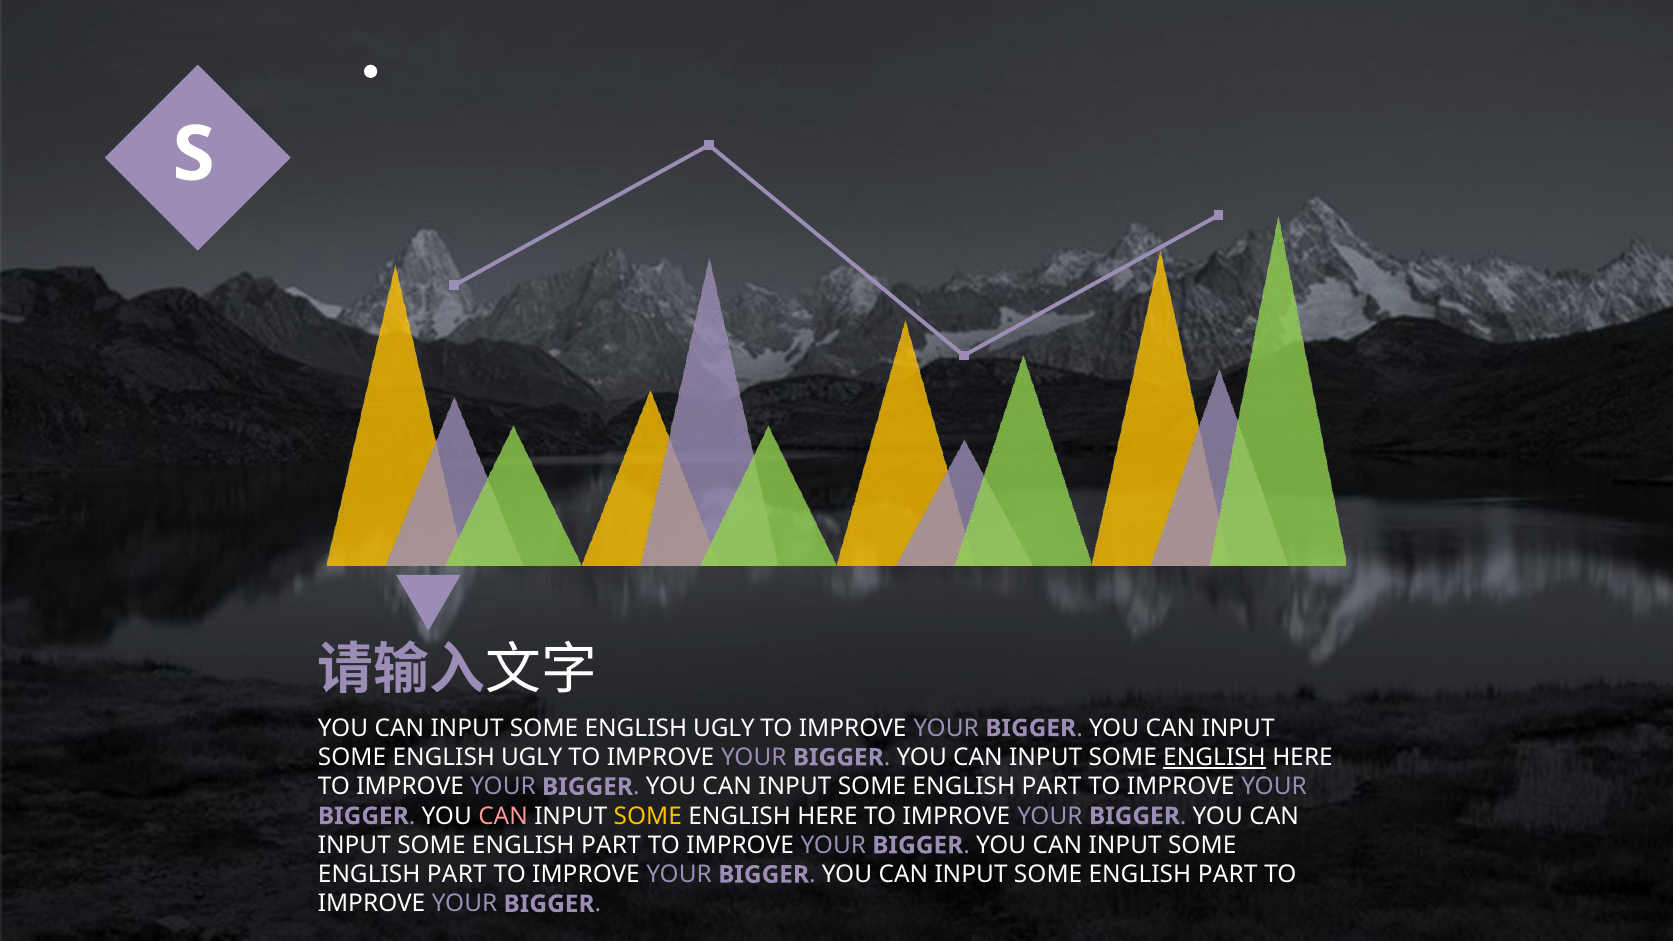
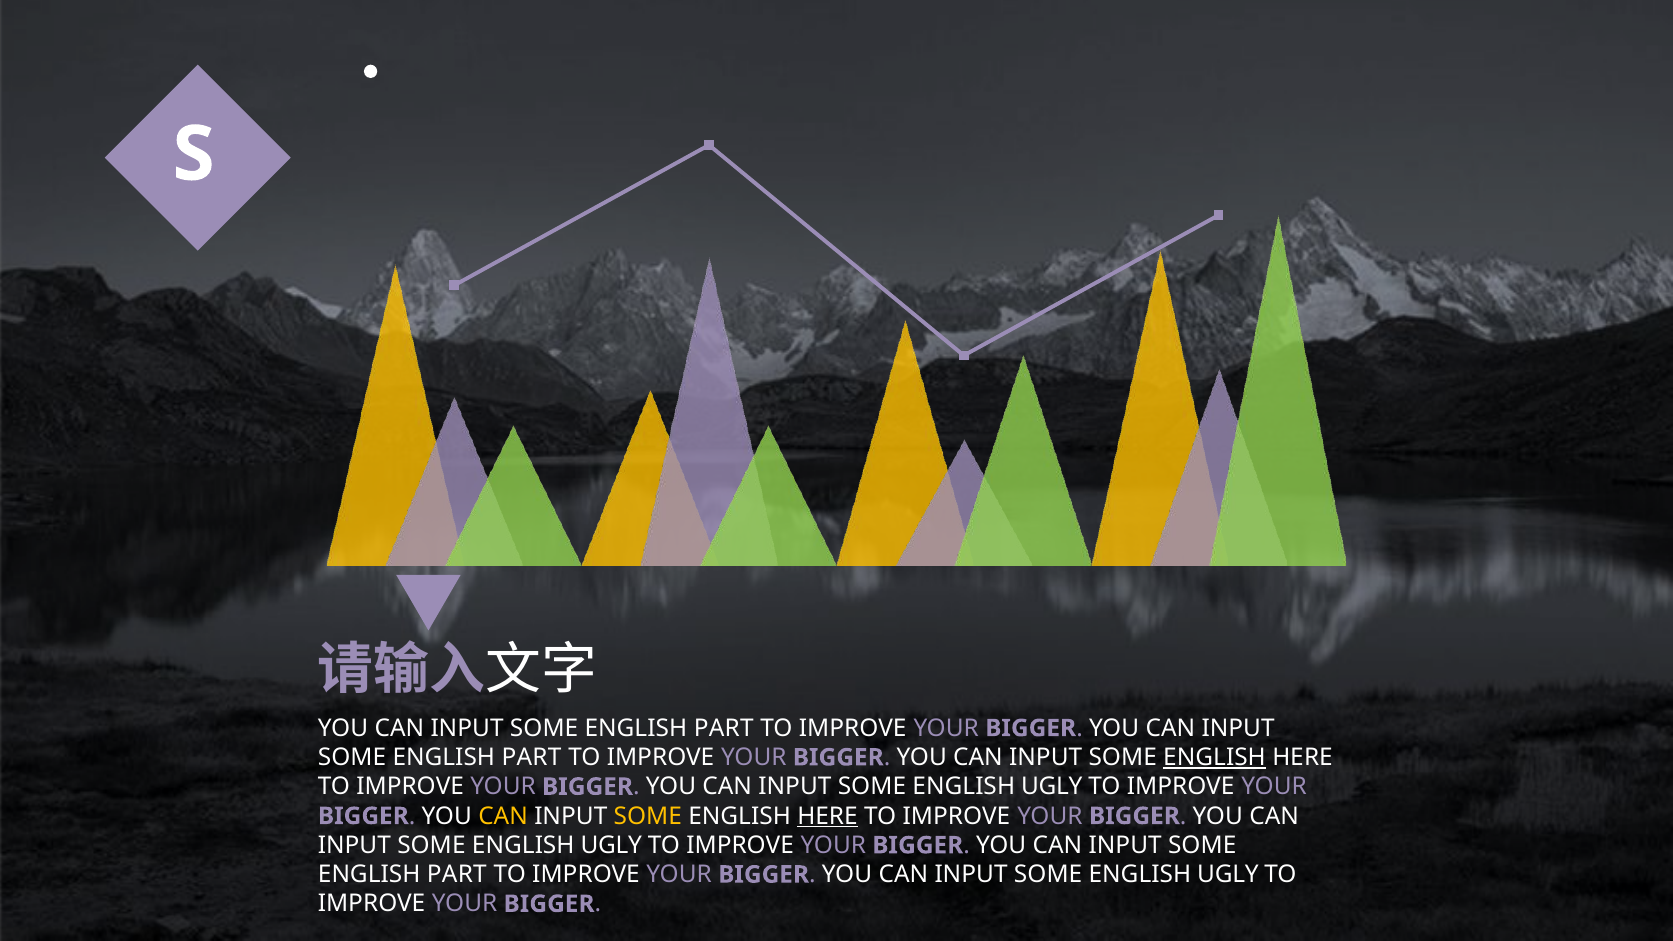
UGLY: UGLY -> PART (724, 728)
UGLY: UGLY -> PART (532, 757)
PART: PART -> UGLY (1052, 787)
CAN colour: pink -> yellow (503, 816)
HERE underline: none -> present (828, 816)
PART: PART -> UGLY (611, 845)
PART: PART -> UGLY (1228, 875)
